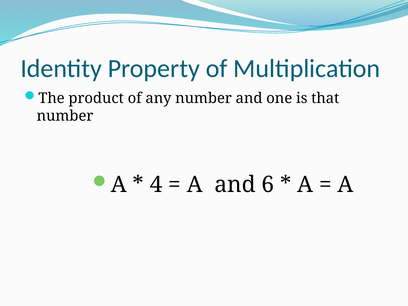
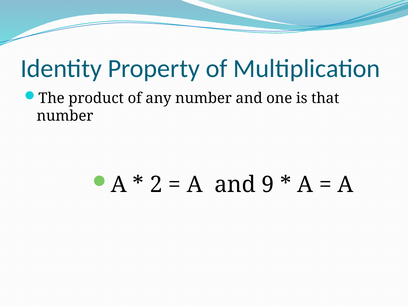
4: 4 -> 2 (156, 185)
6: 6 -> 9 (268, 185)
